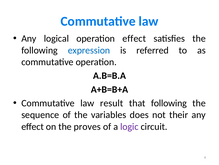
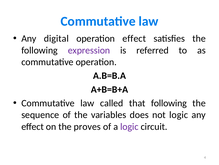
logical: logical -> digital (56, 38)
expression colour: blue -> purple (89, 50)
result: result -> called (112, 103)
not their: their -> logic (179, 114)
